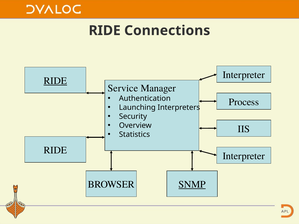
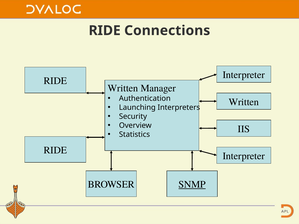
RIDE underline: present -> none (55, 81)
Service: Service -> Written (123, 88)
Process: Process -> Written (244, 102)
